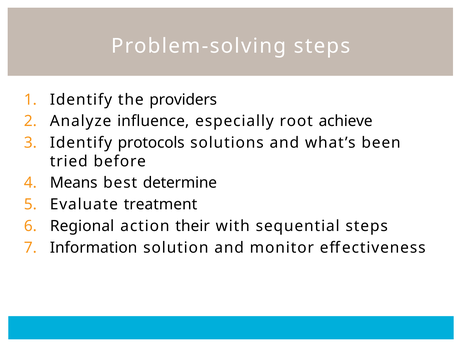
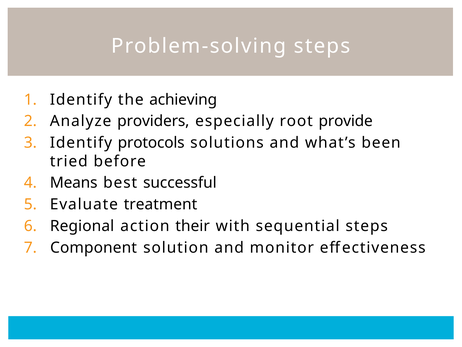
providers: providers -> achieving (183, 99)
influence: influence -> providers (153, 121)
achieve: achieve -> provide (346, 121)
determine: determine -> successful (180, 183)
Information: Information -> Component (94, 247)
